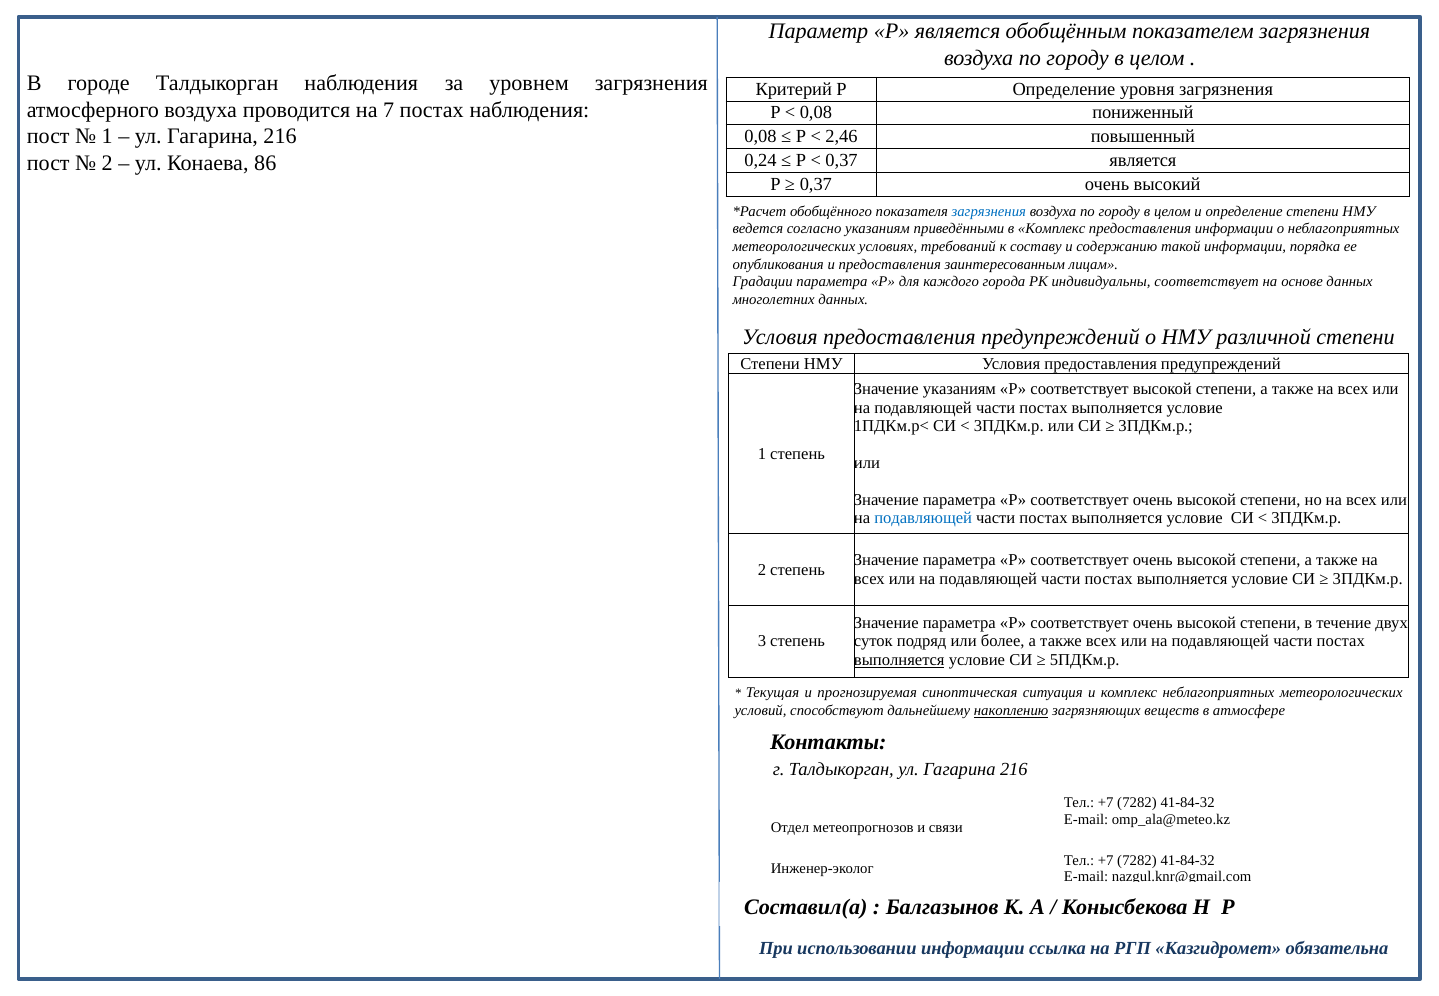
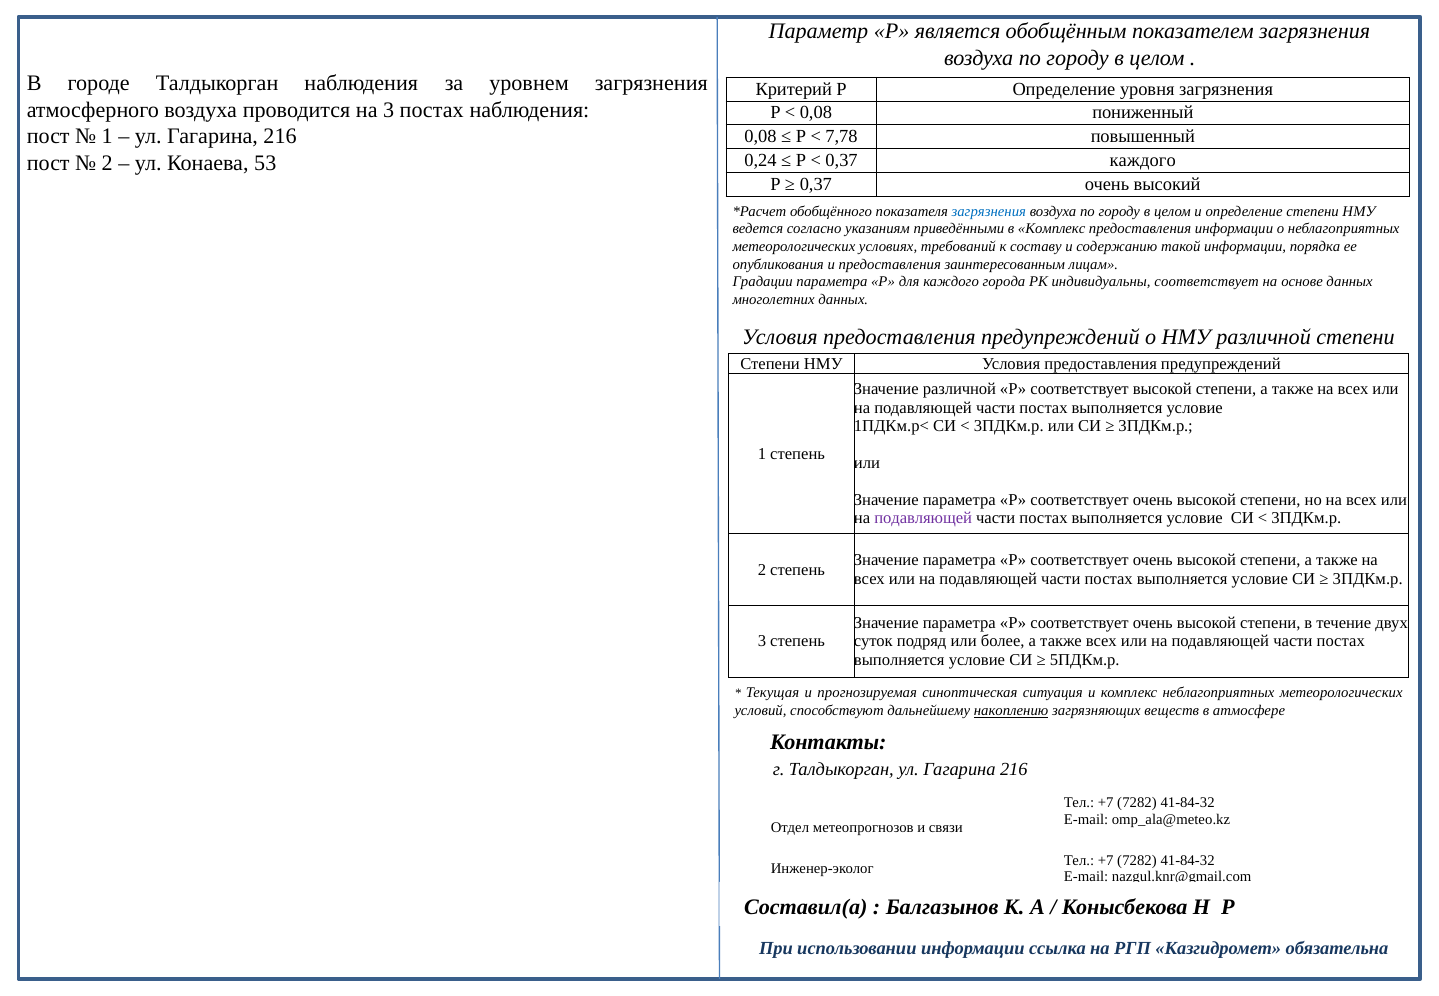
на 7: 7 -> 3 (389, 110)
2,46: 2,46 -> 7,78 (842, 137)
0,37 является: является -> каждого (1143, 160)
86: 86 -> 53 (265, 163)
Значение указаниям: указаниям -> различной (959, 389)
подавляющей colour: blue -> purple (923, 518)
выполняется underline: present -> none (899, 660)
